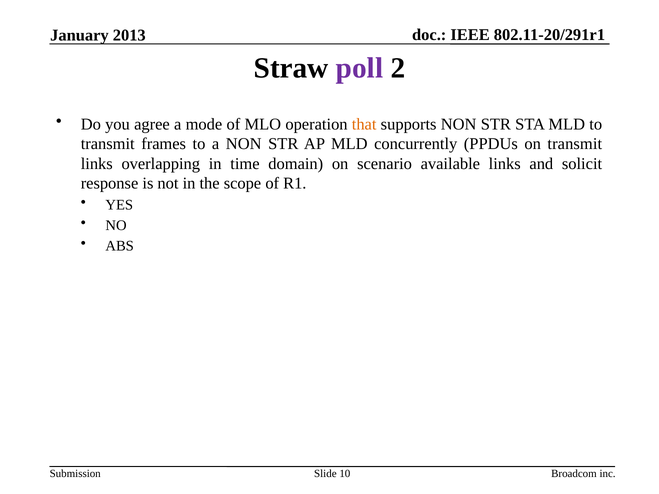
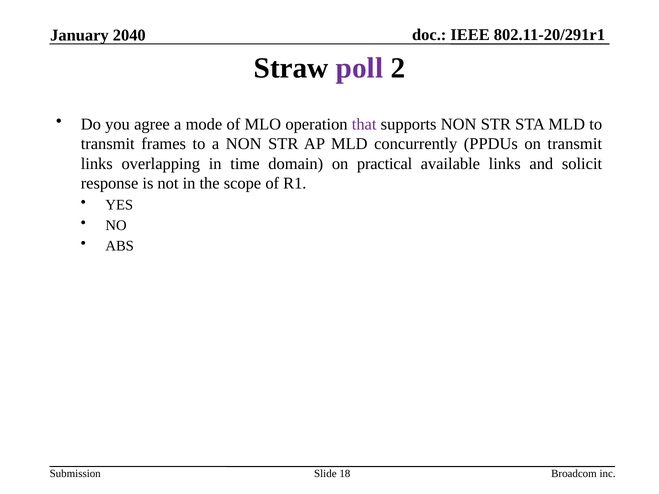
2013: 2013 -> 2040 (129, 35)
that colour: orange -> purple (364, 124)
scenario: scenario -> practical (385, 164)
10: 10 -> 18 (345, 474)
